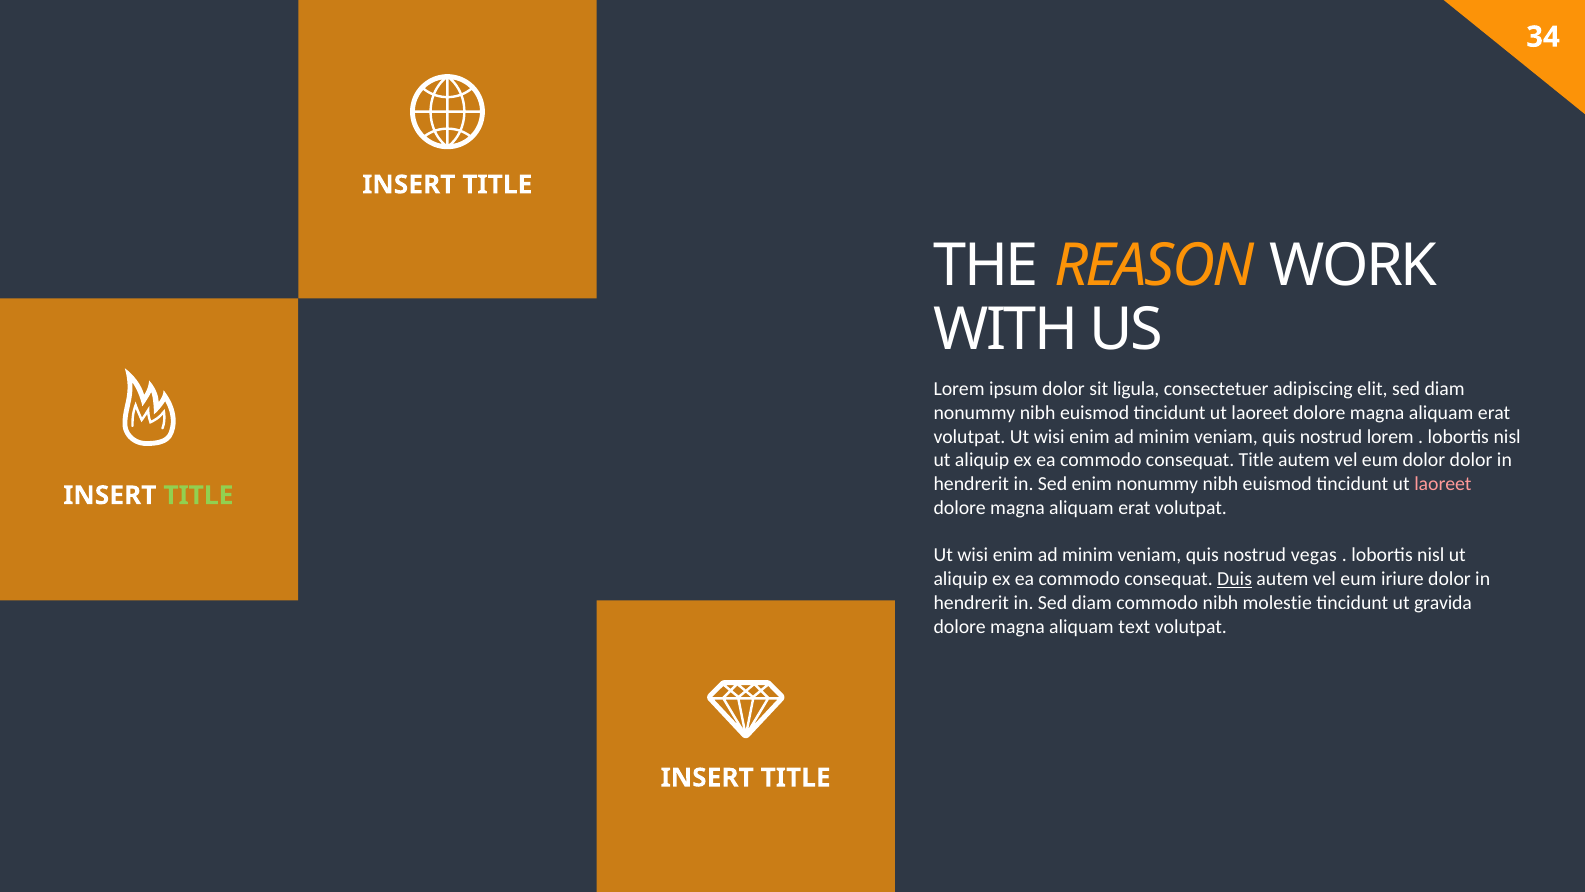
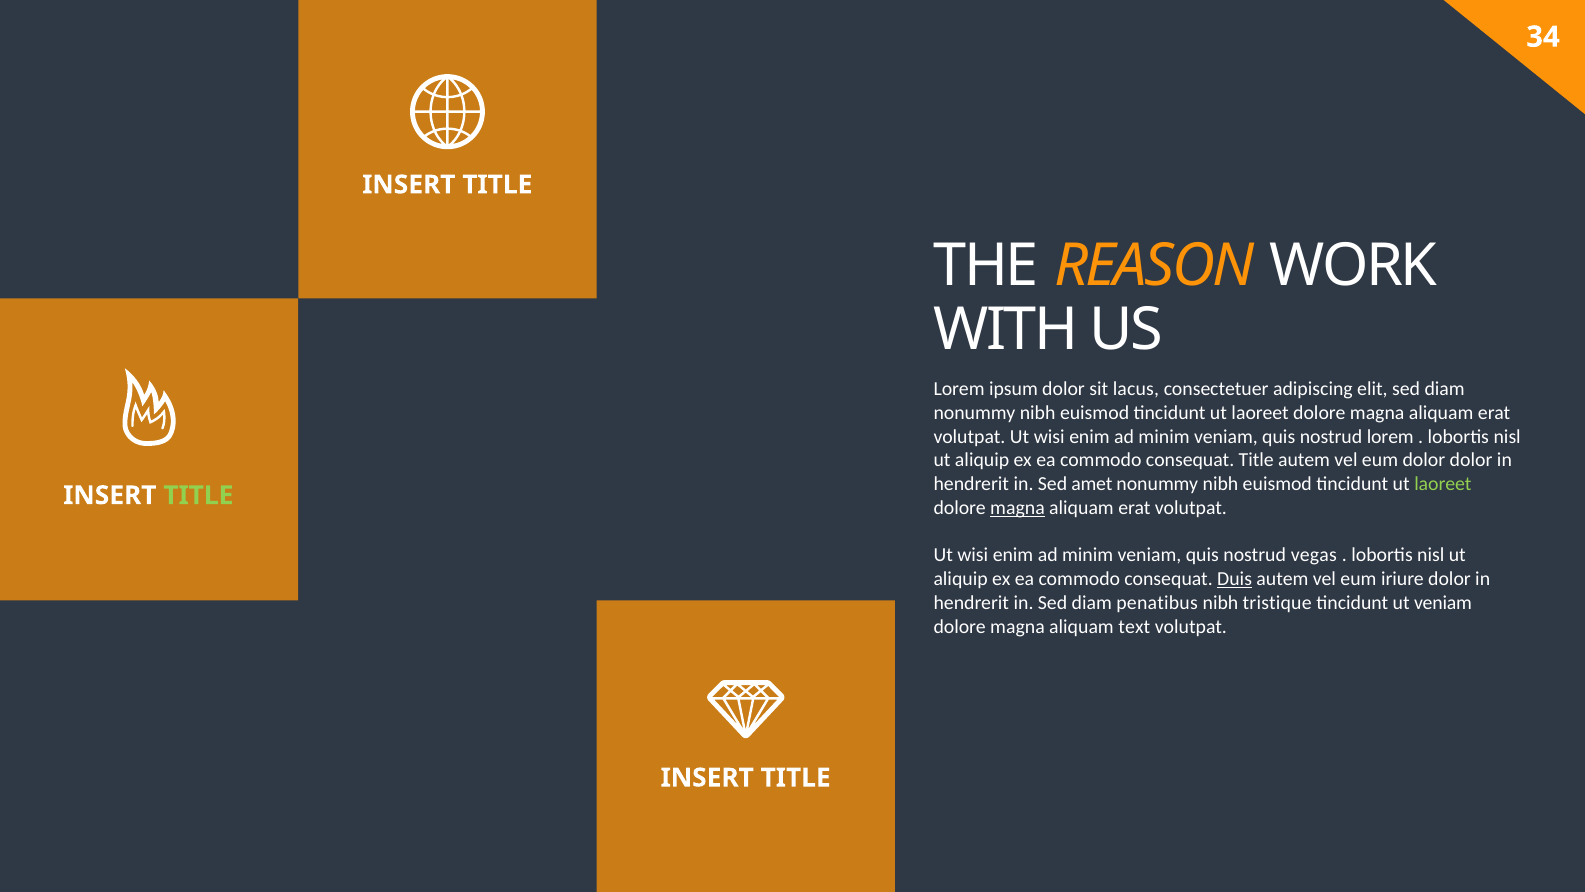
ligula: ligula -> lacus (1136, 389)
Sed enim: enim -> amet (1092, 484)
laoreet colour: pink -> light green (1443, 484)
magna underline: none -> present (1017, 508)
diam commodo: commodo -> penatibus (1157, 603)
molestie: molestie -> tristique (1277, 603)
ut gravida: gravida -> veniam (1443, 603)
